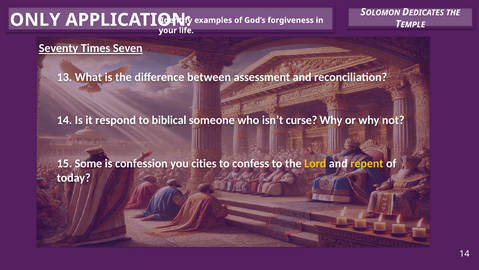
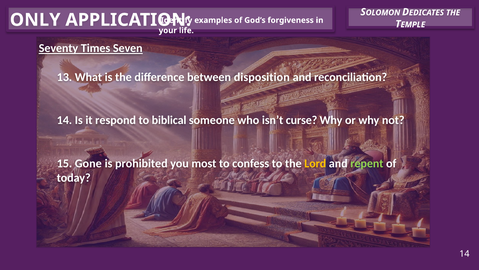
assessment: assessment -> disposition (262, 77)
Some: Some -> Gone (88, 163)
confession: confession -> prohibited (141, 163)
cities: cities -> most (204, 163)
repent colour: yellow -> light green (367, 163)
